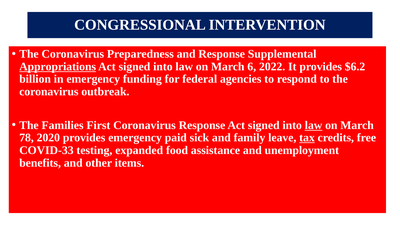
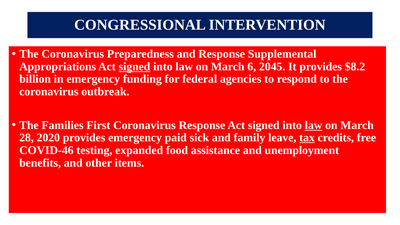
Appropriations underline: present -> none (58, 67)
signed underline: none -> present (134, 67)
2022: 2022 -> 2045 (272, 67)
$6.2: $6.2 -> $8.2 (355, 67)
78: 78 -> 28 (27, 138)
COVID-33: COVID-33 -> COVID-46 (46, 150)
